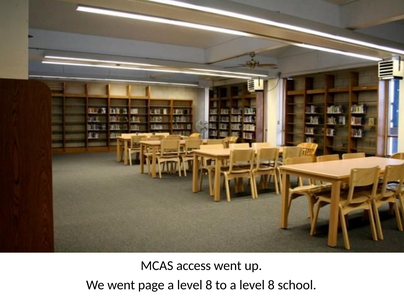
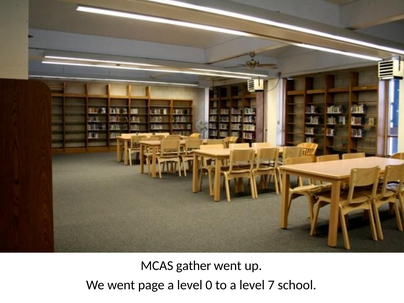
access: access -> gather (194, 266)
8: 8 -> 0 (209, 285)
to a level 8: 8 -> 7 (271, 285)
